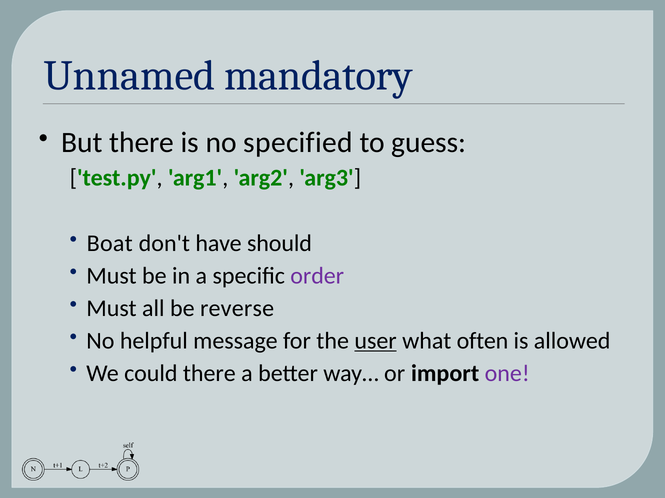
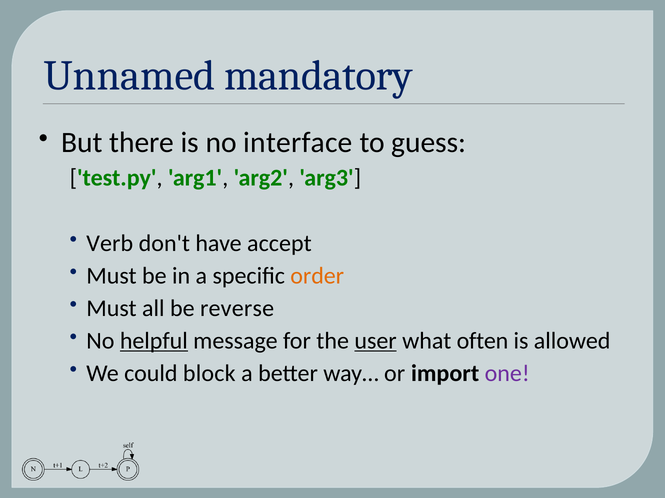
specified: specified -> interface (298, 143)
Boat: Boat -> Verb (110, 243)
should: should -> accept (279, 243)
order colour: purple -> orange (317, 276)
helpful underline: none -> present (154, 341)
could there: there -> block (209, 374)
